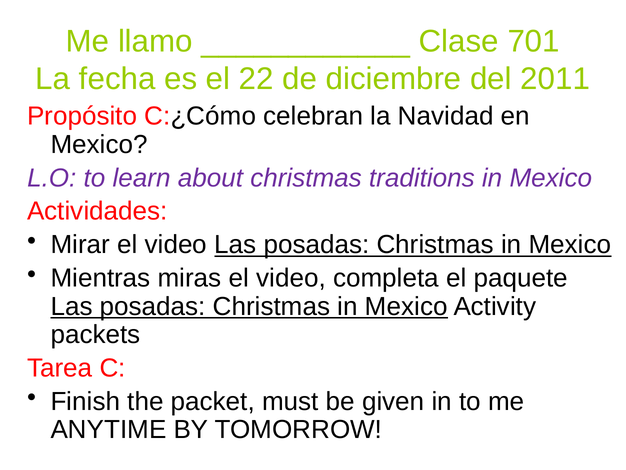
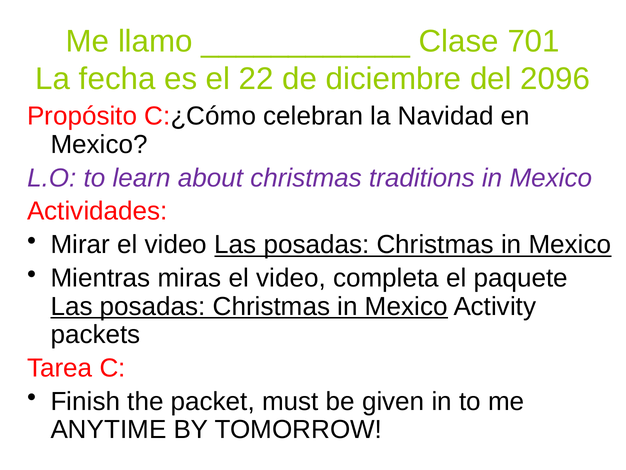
2011: 2011 -> 2096 (555, 79)
